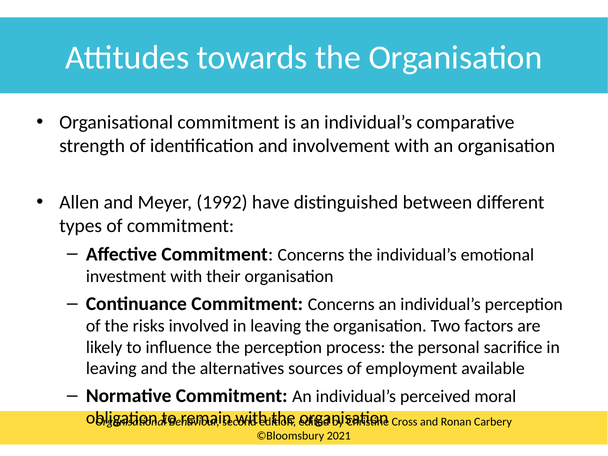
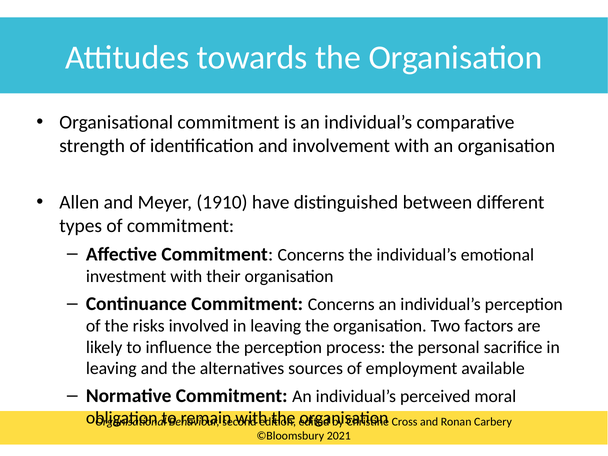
1992: 1992 -> 1910 (222, 202)
